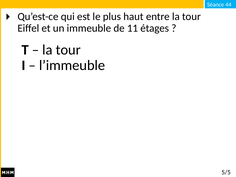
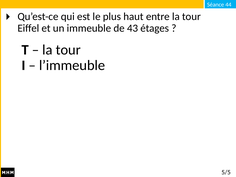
11: 11 -> 43 (133, 28)
